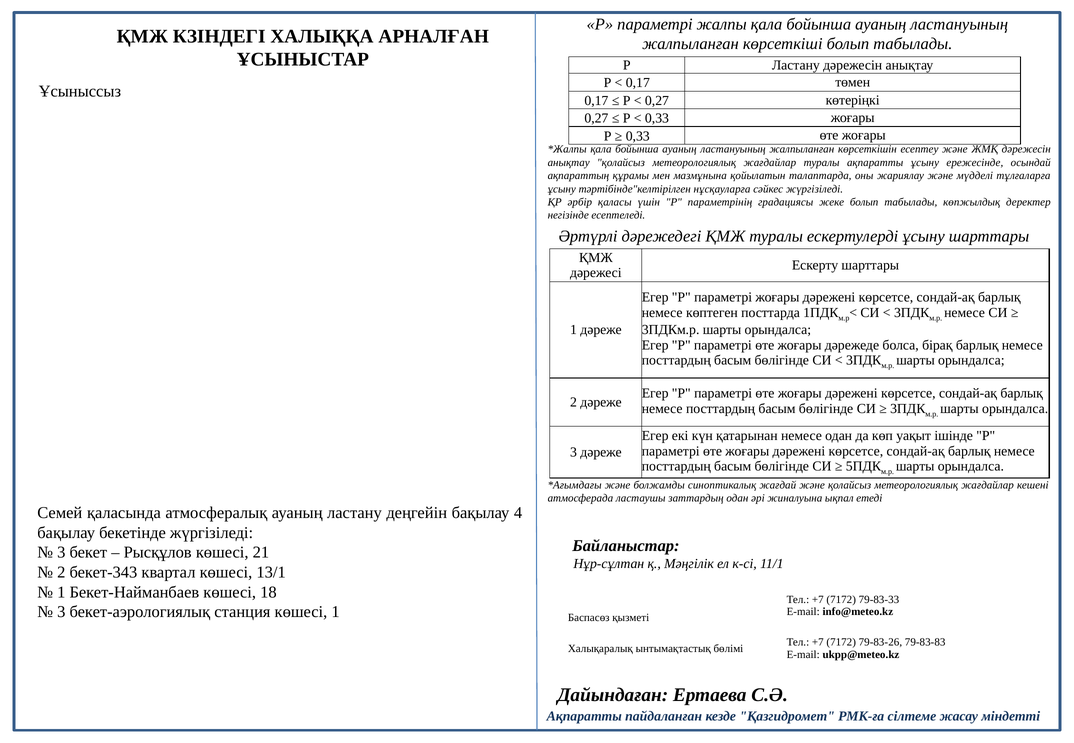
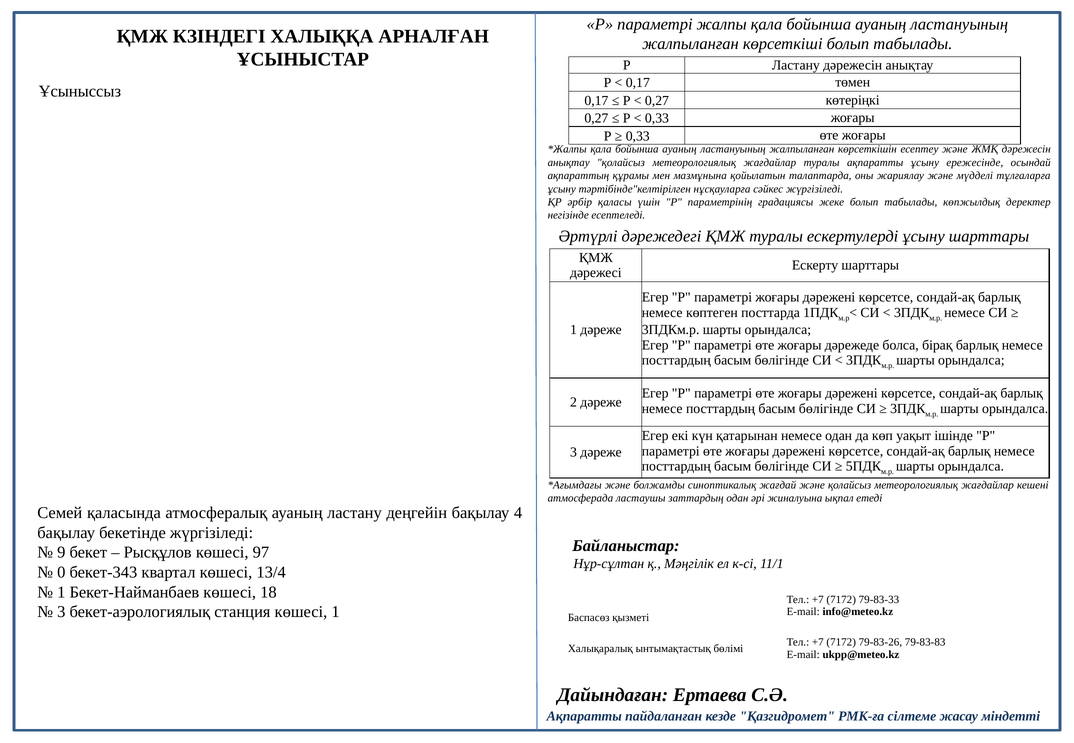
3: 3 -> 9 (61, 553)
21: 21 -> 97 (261, 553)
2: 2 -> 0 (61, 573)
13/1: 13/1 -> 13/4 (271, 573)
